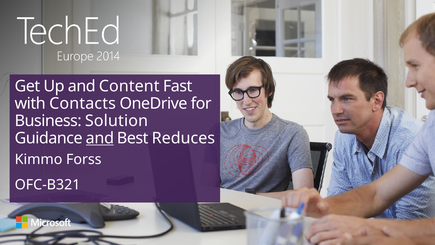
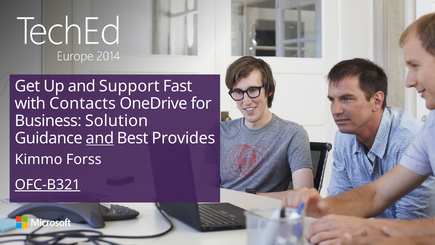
Content: Content -> Support (129, 86)
Reduces: Reduces -> Provides (183, 138)
OFC-B321 underline: none -> present (48, 184)
